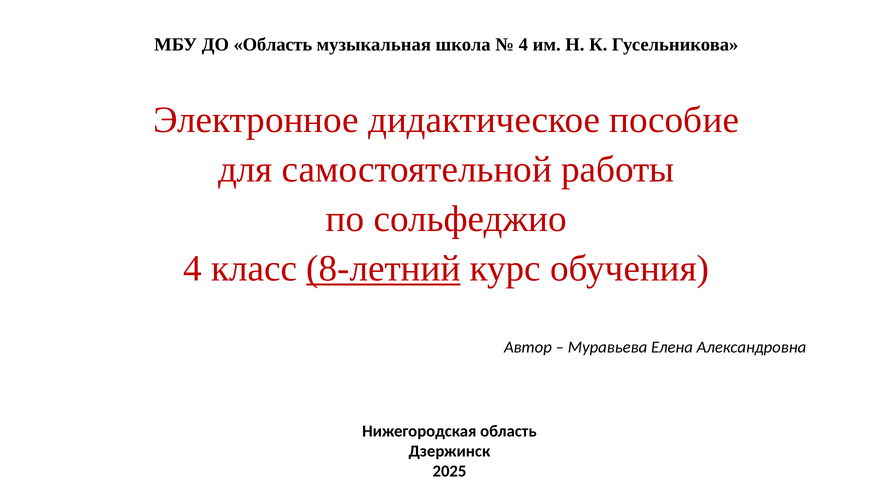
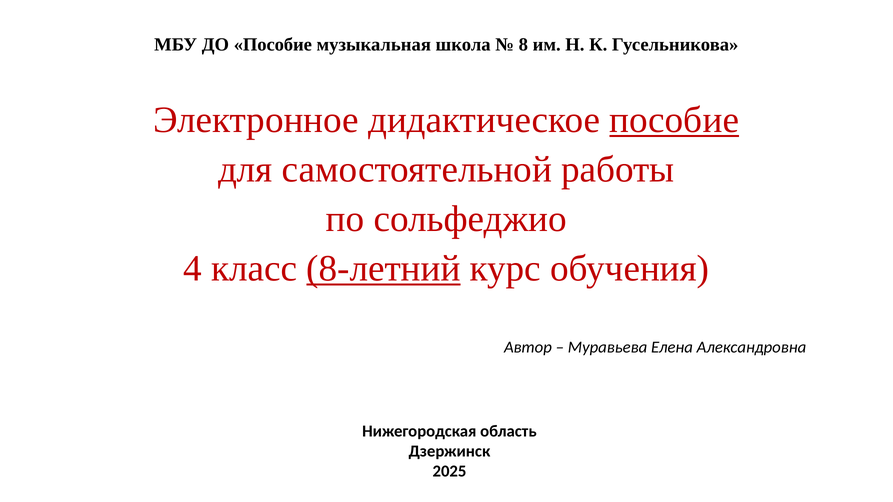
ДО Область: Область -> Пособие (273, 44)
4: 4 -> 8 (523, 44)
пособие underline: none -> present (674, 120)
